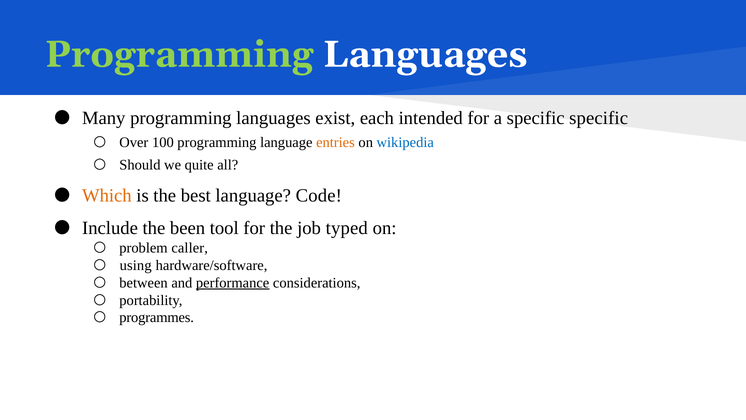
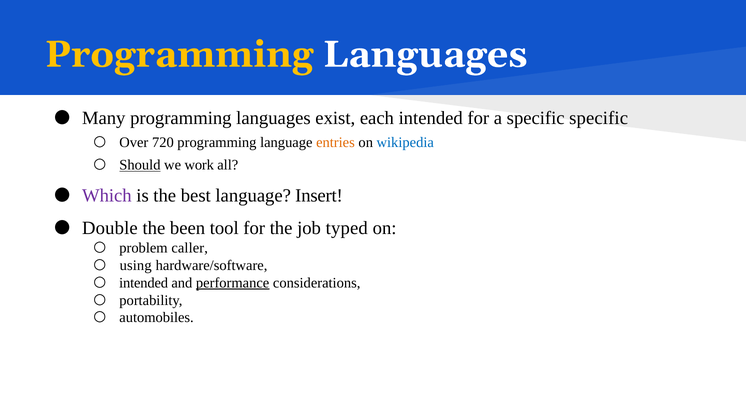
Programming colour: light green -> yellow (179, 54)
100: 100 -> 720 (163, 142)
Should underline: none -> present (140, 165)
quite: quite -> work (199, 165)
Which colour: orange -> purple (107, 195)
Code: Code -> Insert (319, 195)
Include: Include -> Double (110, 228)
between: between -> intended (144, 283)
programmes: programmes -> automobiles (157, 317)
